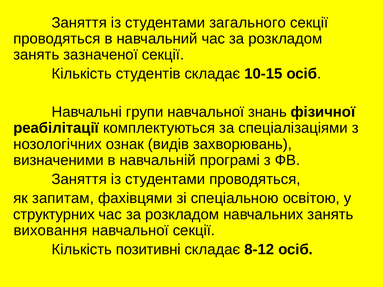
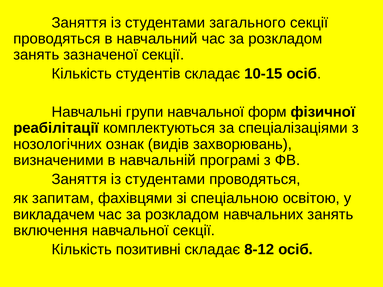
знань: знань -> форм (267, 112)
структурних: структурних -> викладачем (54, 215)
виховання: виховання -> включення (51, 231)
